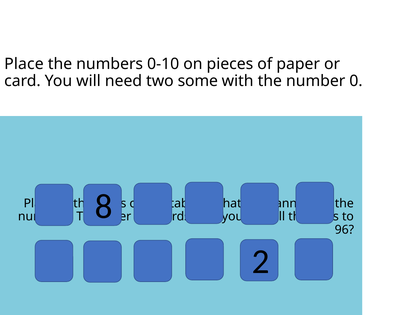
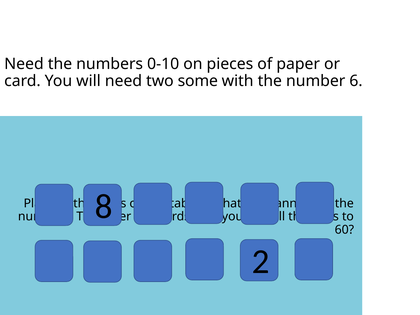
Place: Place -> Need (24, 64)
0: 0 -> 6 (356, 81)
96: 96 -> 60 (344, 230)
